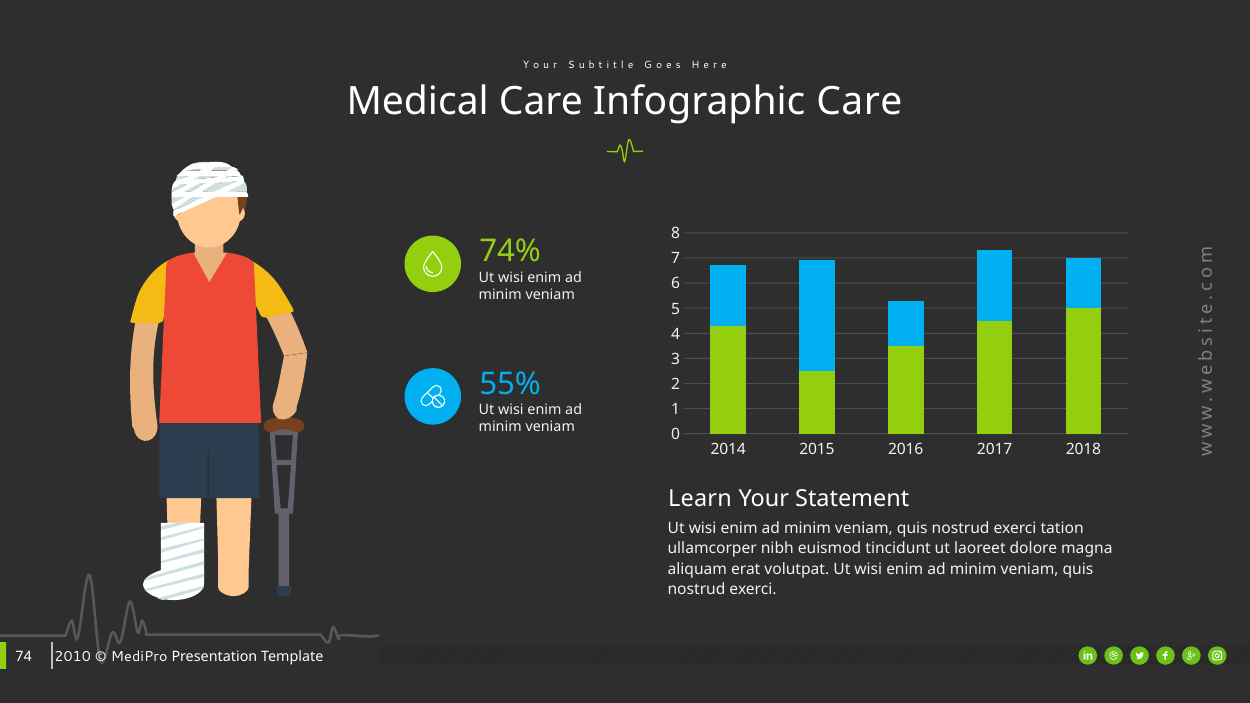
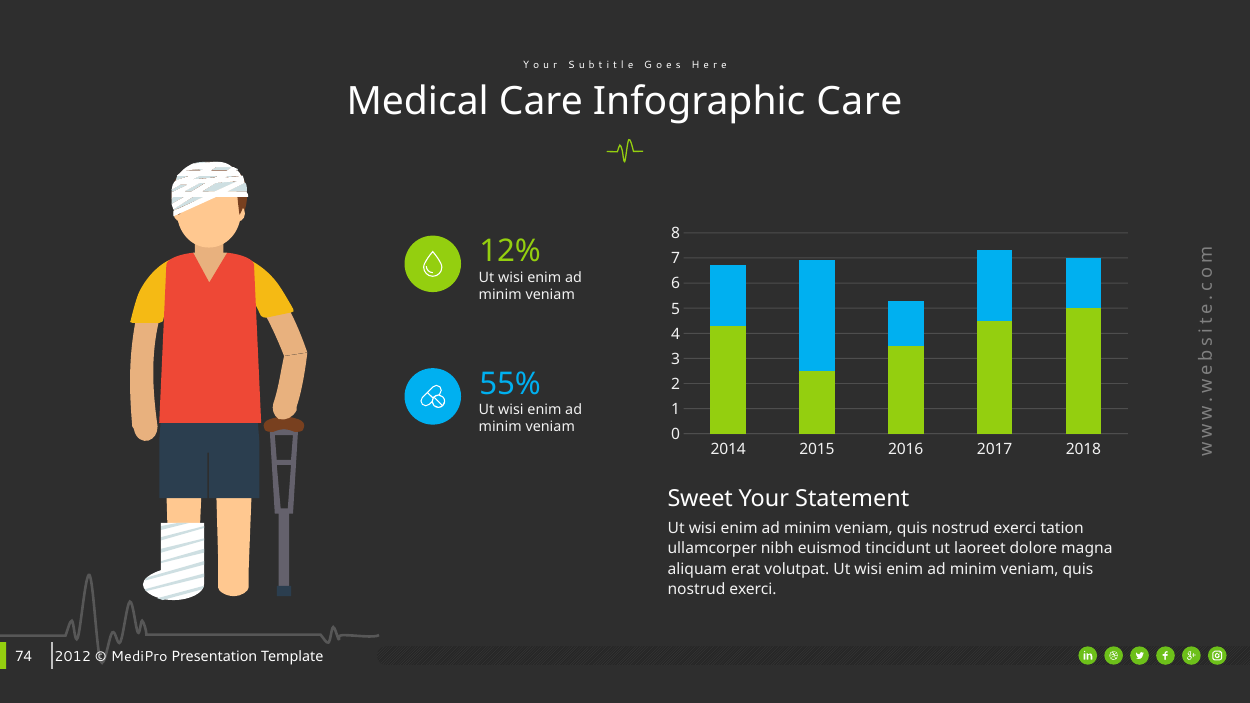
74%: 74% -> 12% (510, 251)
Learn: Learn -> Sweet (700, 499)
2010: 2010 -> 2012 (73, 656)
